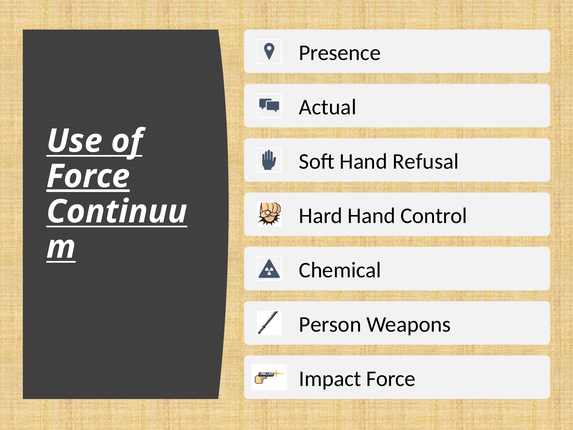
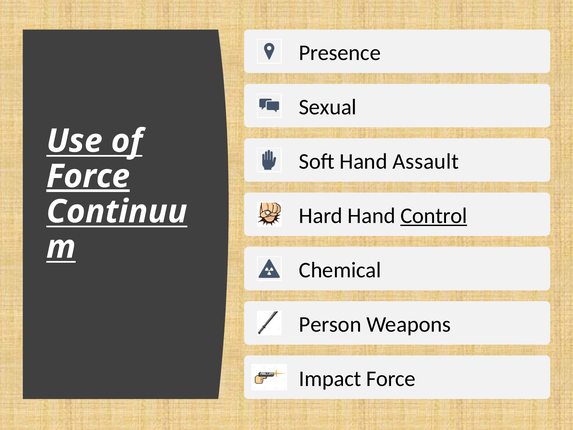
Actual: Actual -> Sexual (328, 107)
Refusal: Refusal -> Assault (426, 161)
Control underline: none -> present (434, 216)
